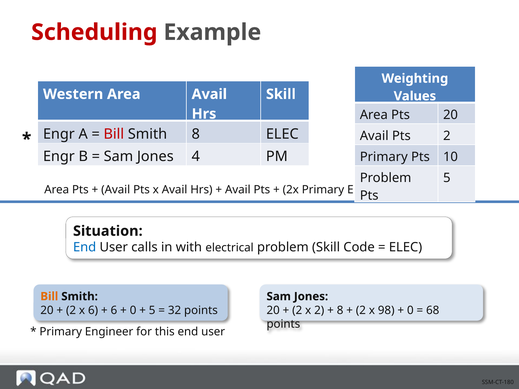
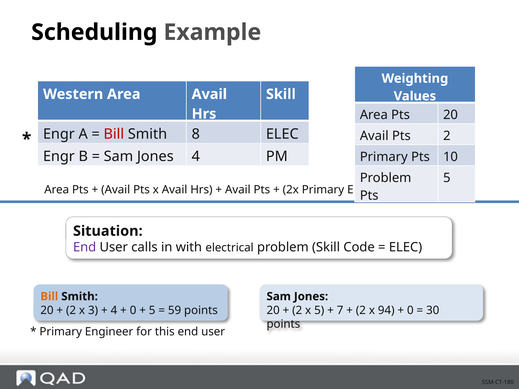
Scheduling colour: red -> black (94, 32)
End colour: blue -> purple (85, 248)
x 6: 6 -> 3 (93, 310)
6: 6 -> 4 (114, 310)
32: 32 -> 59 (175, 310)
x 2: 2 -> 5 (319, 310)
8: 8 -> 7 (340, 310)
98: 98 -> 94 (386, 310)
68: 68 -> 30 (433, 310)
